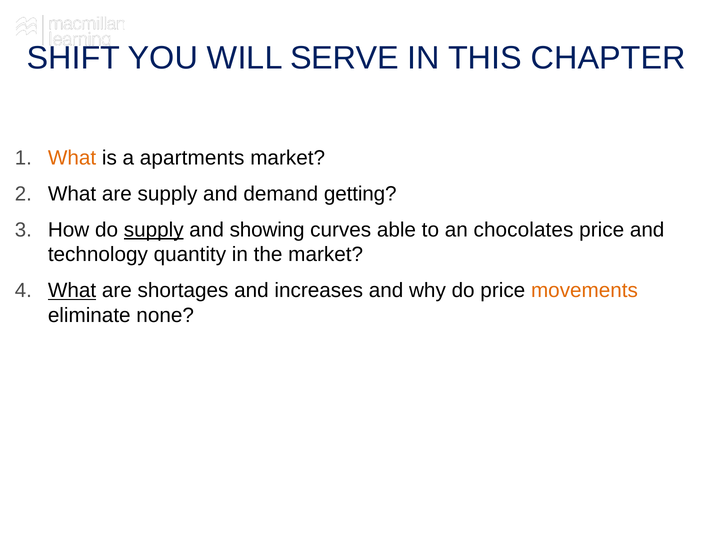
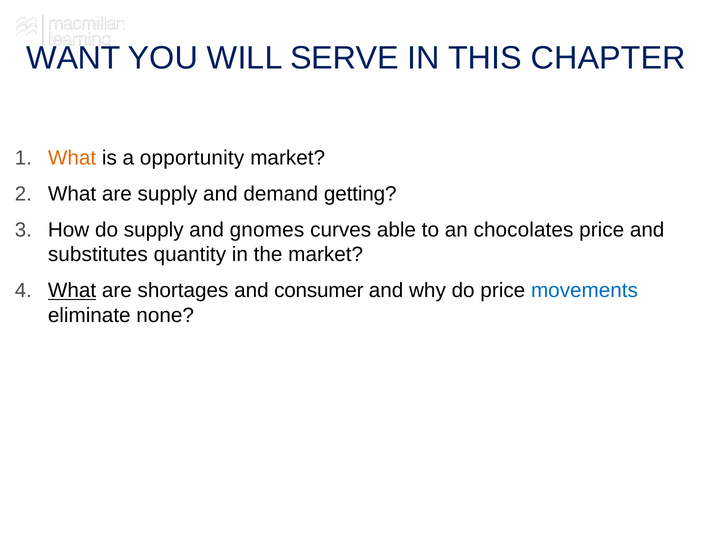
SHIFT: SHIFT -> WANT (74, 58)
apartments: apartments -> opportunity (192, 158)
supply underline: present -> none (154, 230)
showing: showing -> gnomes (267, 230)
technology: technology -> substitutes (98, 255)
increases: increases -> consumer (319, 290)
movements colour: orange -> blue (584, 290)
